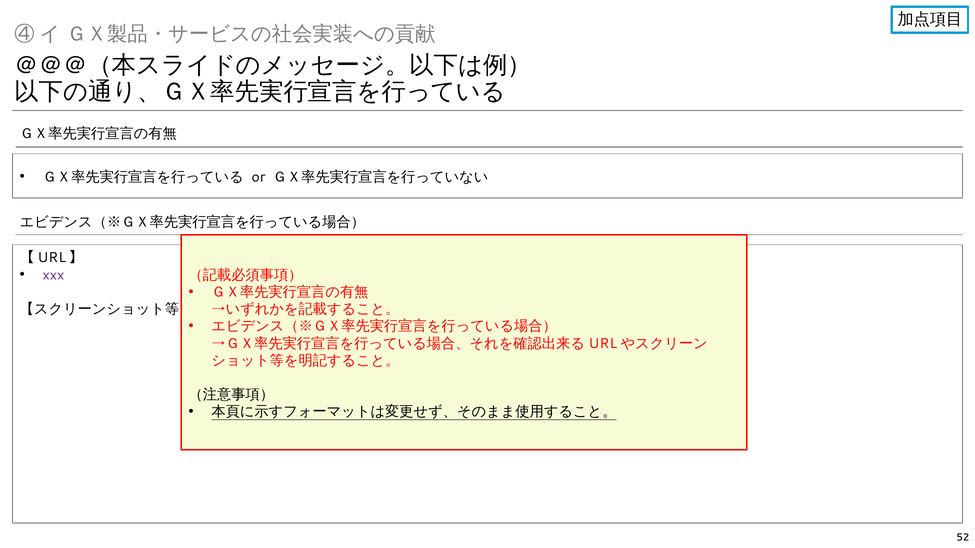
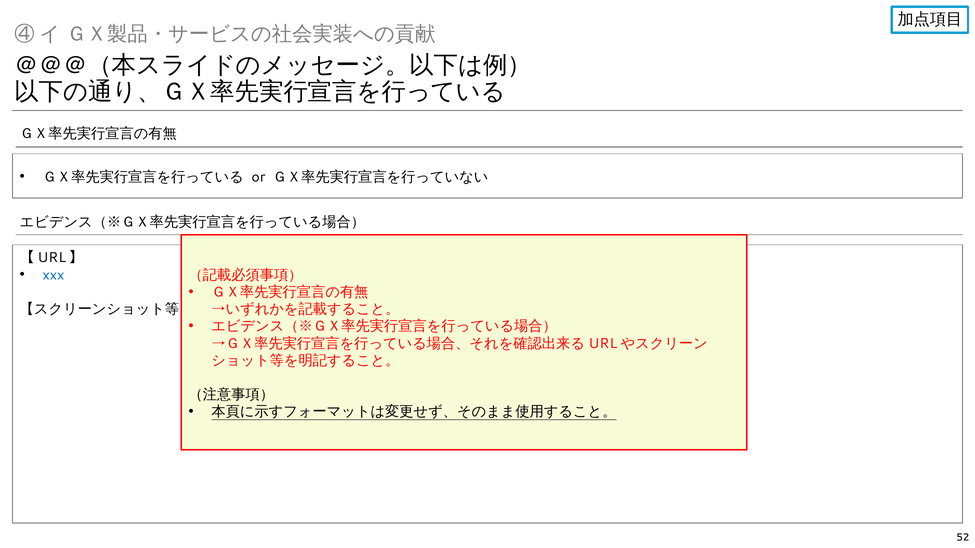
xxx colour: purple -> blue (53, 275)
